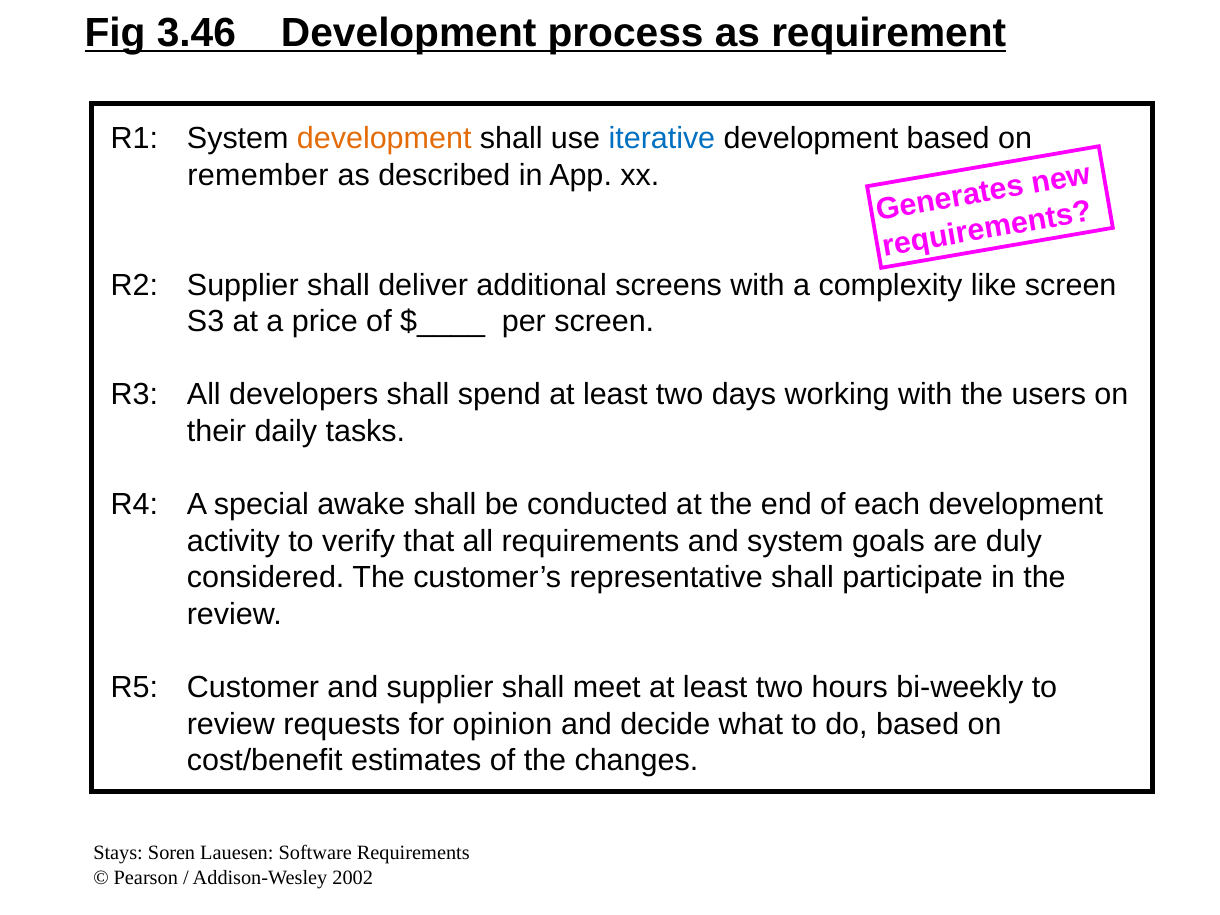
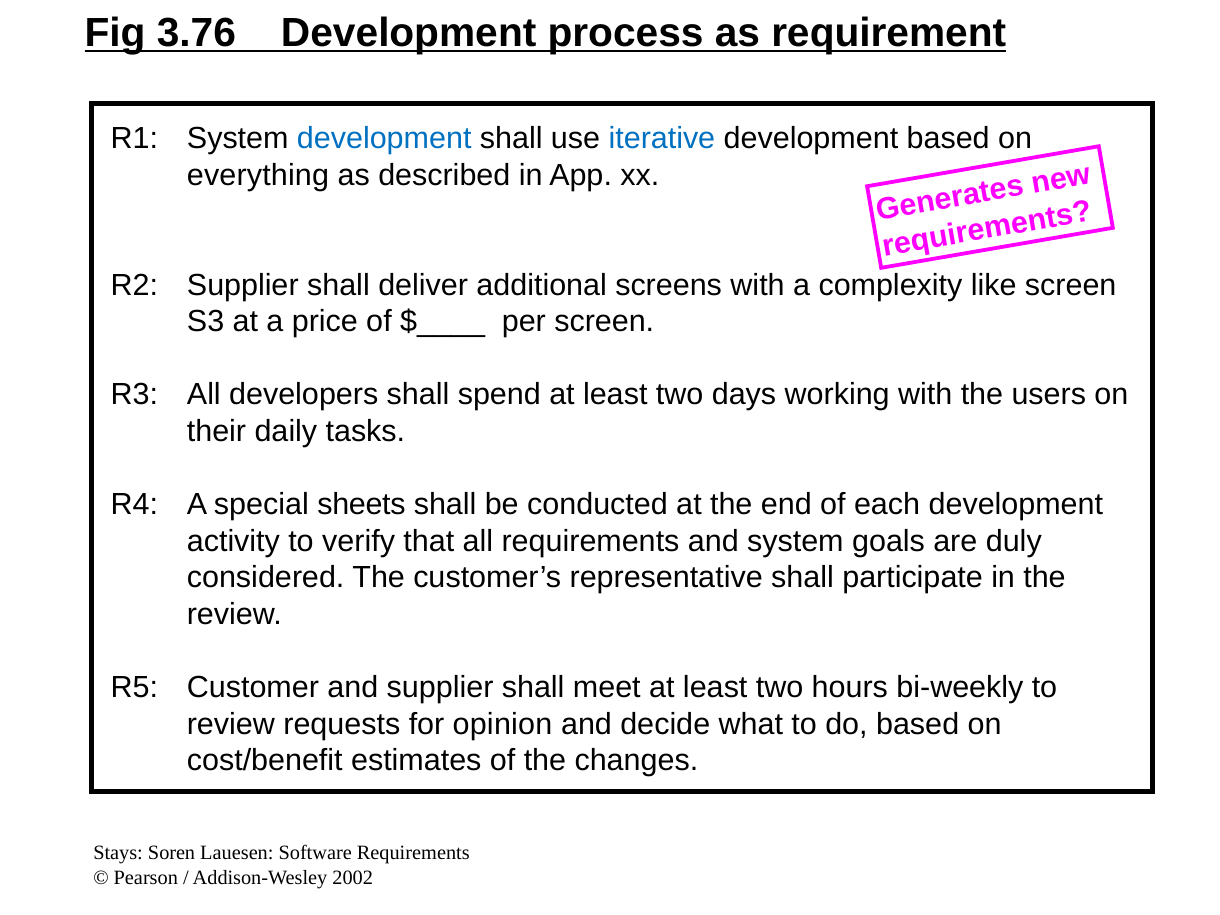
3.46: 3.46 -> 3.76 (196, 33)
development colour: orange -> blue (384, 139)
remember: remember -> everything (258, 175)
awake: awake -> sheets (361, 505)
